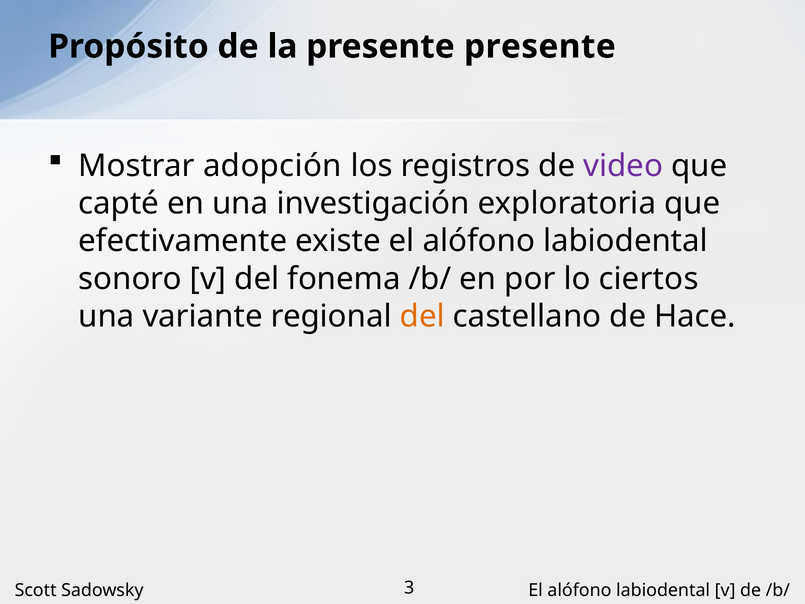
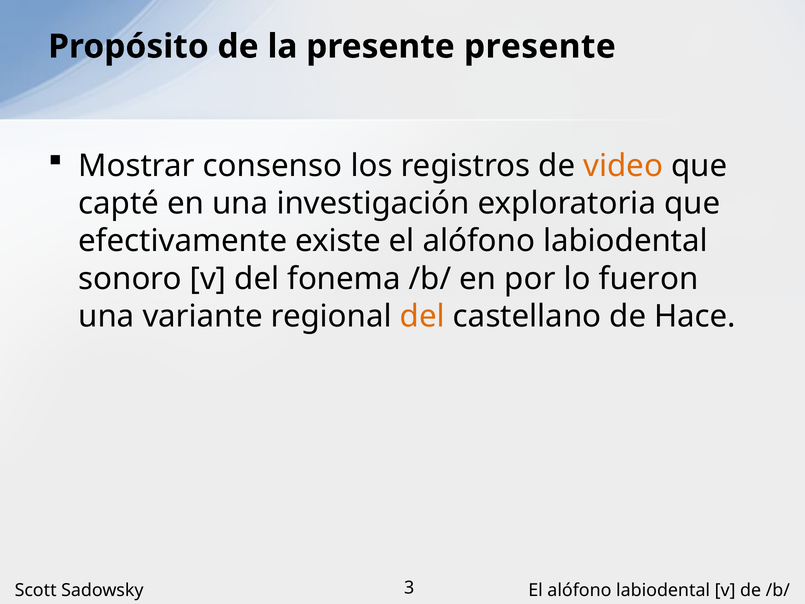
adopción: adopción -> consenso (273, 166)
video colour: purple -> orange (623, 166)
ciertos: ciertos -> fueron (649, 279)
